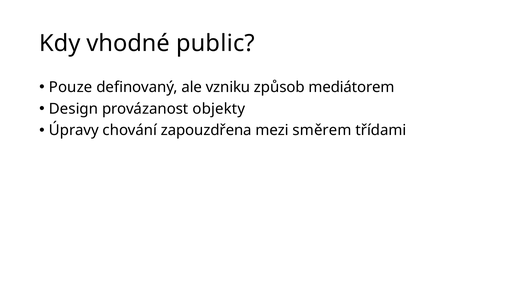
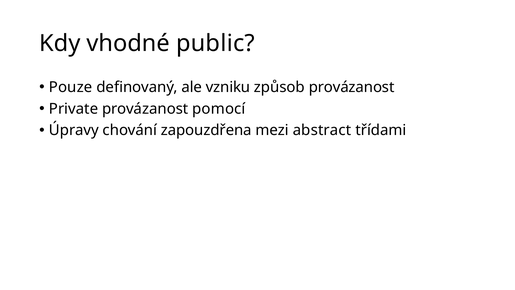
způsob mediátorem: mediátorem -> provázanost (352, 87)
Design: Design -> Private (74, 109)
objekty: objekty -> pomocí (219, 109)
směrem: směrem -> abstract (322, 130)
